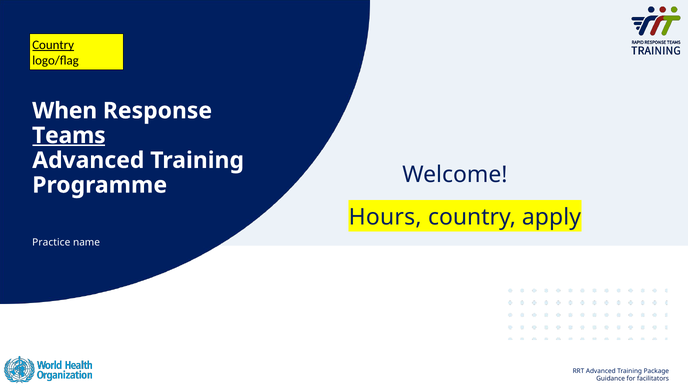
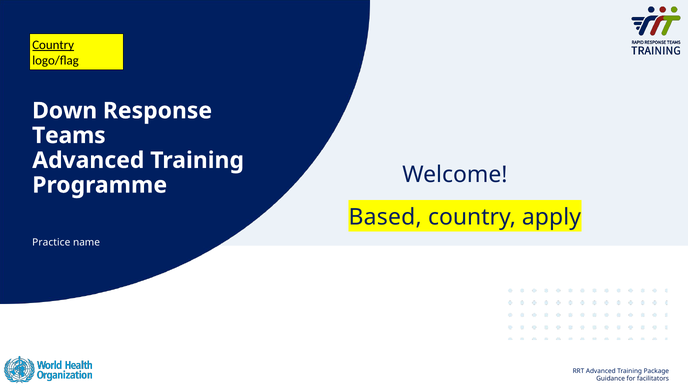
When: When -> Down (65, 111)
Teams underline: present -> none (69, 136)
Hours: Hours -> Based (385, 217)
